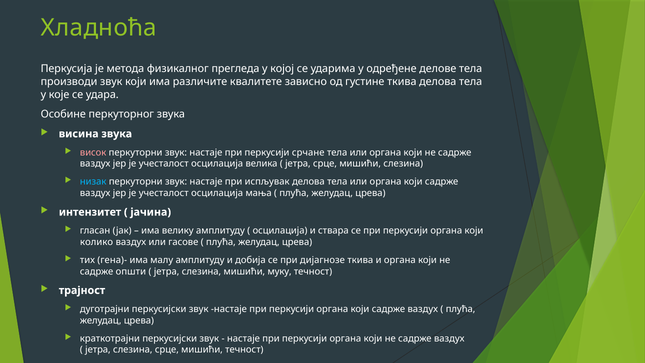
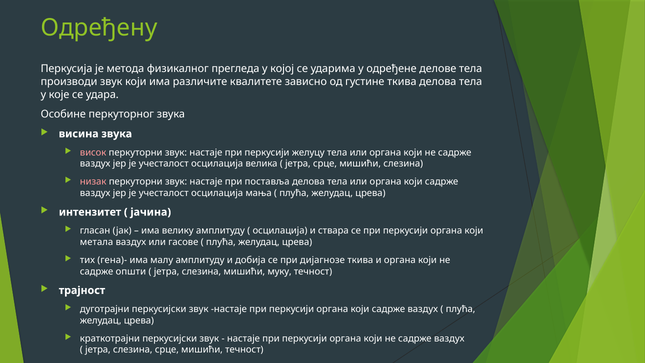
Хладноћа: Хладноћа -> Одређену (99, 28)
срчане: срчане -> желуцу (308, 152)
низак colour: light blue -> pink (93, 182)
испљувак: испљувак -> поставља (267, 182)
колико: колико -> метала (97, 242)
